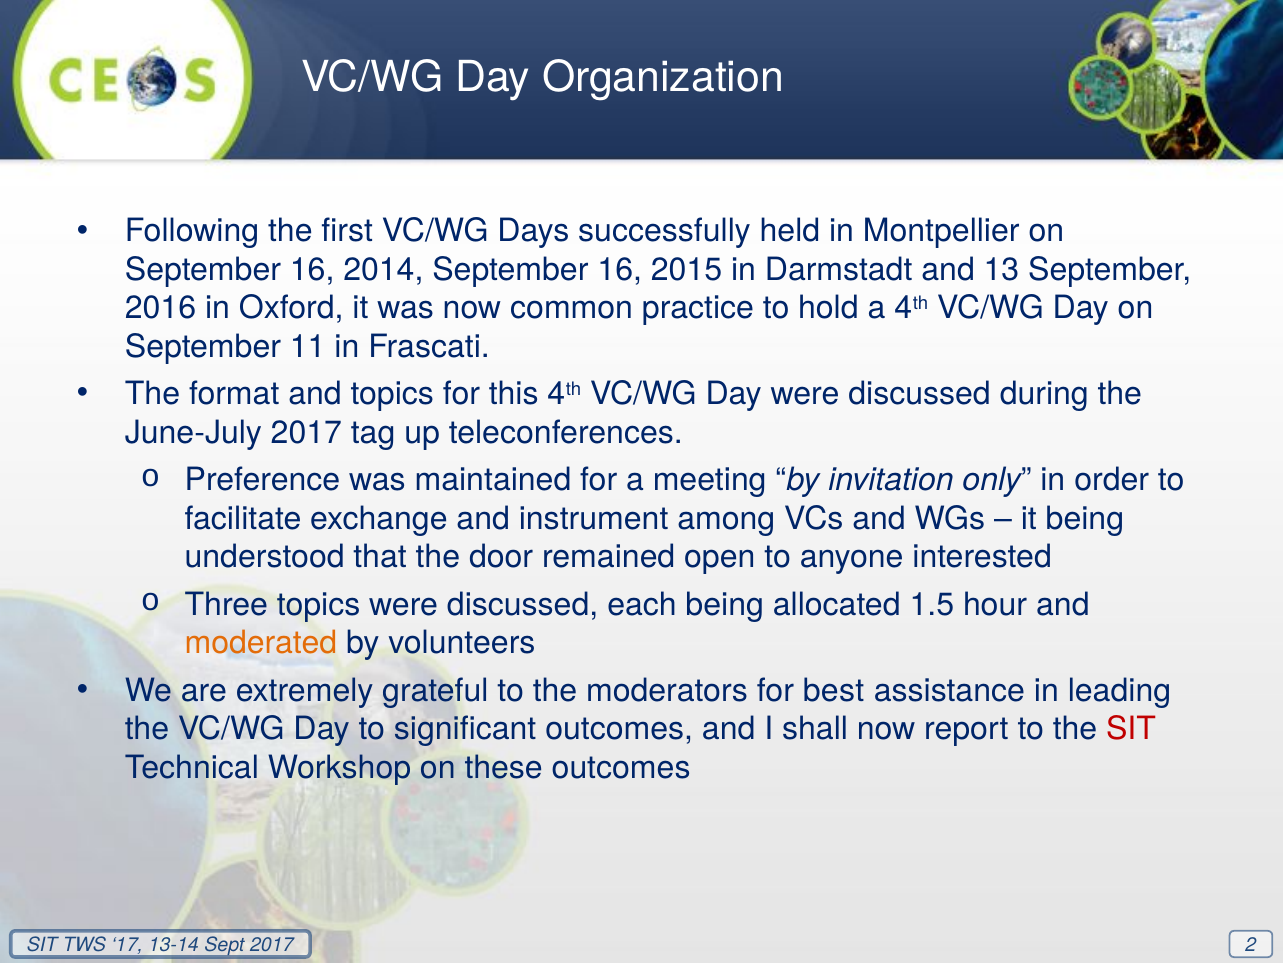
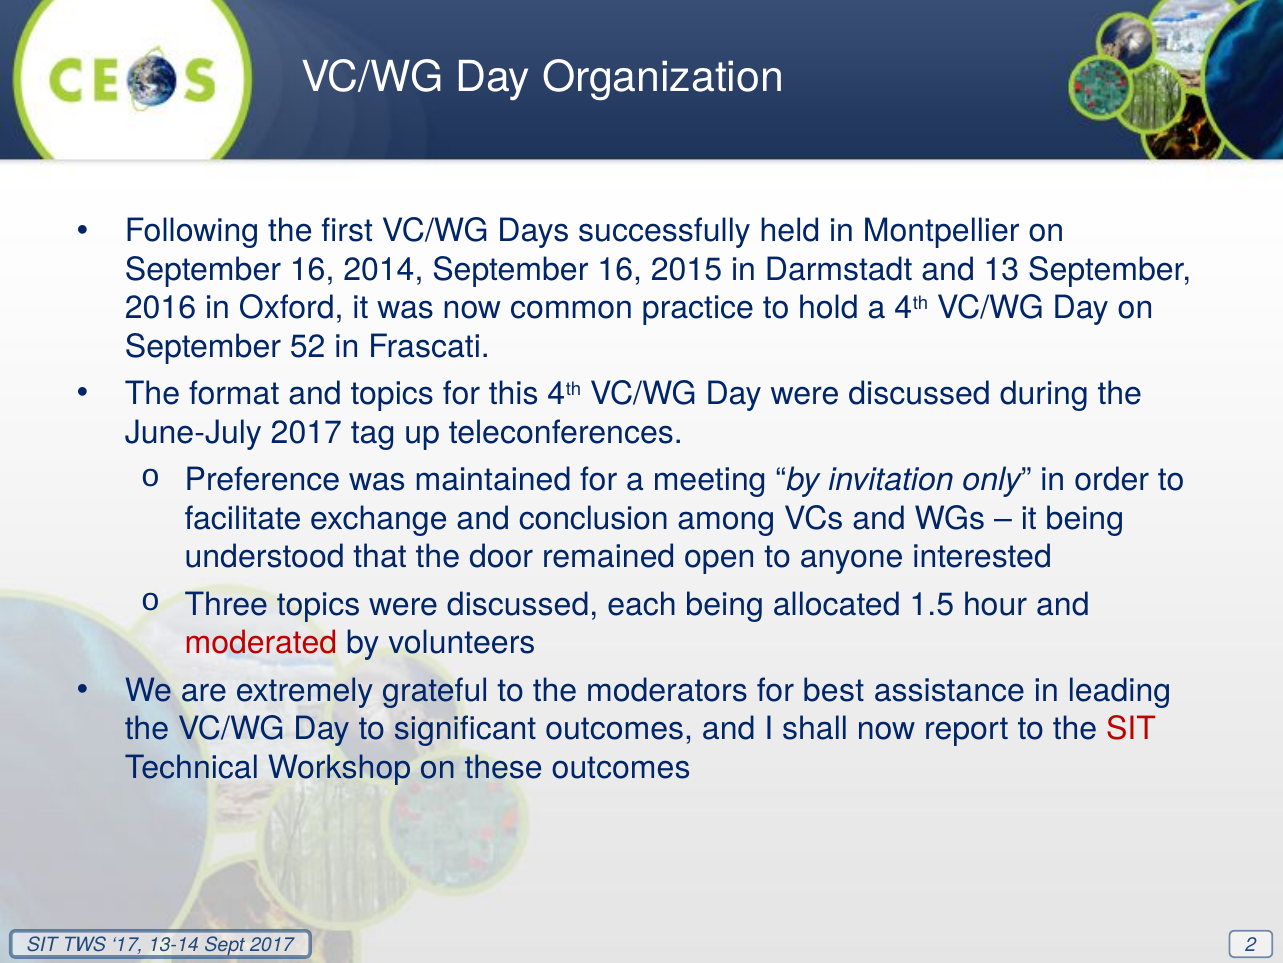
11: 11 -> 52 (308, 346)
instrument: instrument -> conclusion (594, 518)
moderated colour: orange -> red (261, 643)
